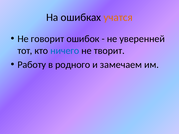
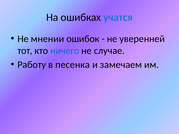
учатся colour: orange -> blue (118, 17)
говорит: говорит -> мнении (47, 39)
творит: творит -> случае (109, 51)
родного: родного -> песенка (73, 65)
